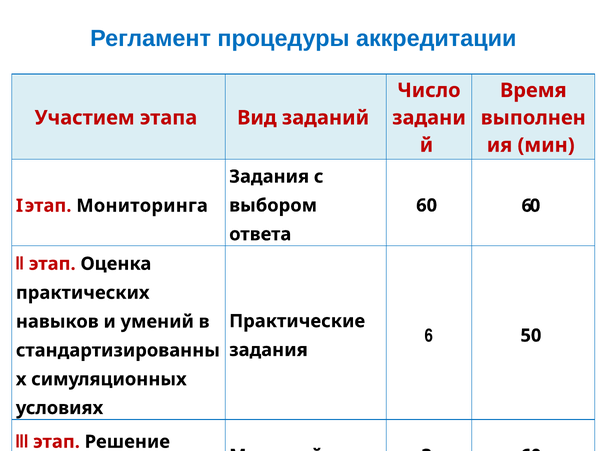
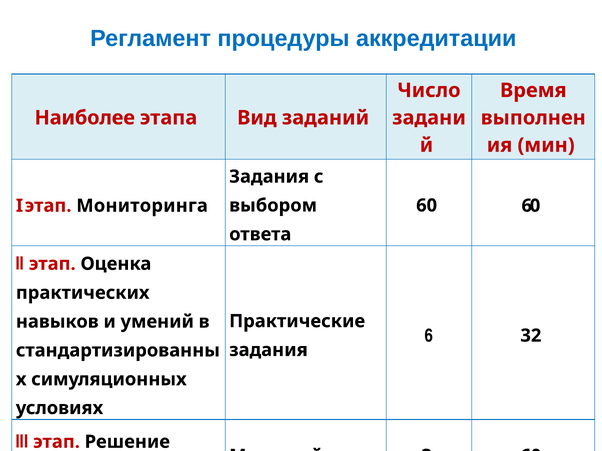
Участием: Участием -> Наиболее (85, 118)
50: 50 -> 32 (531, 336)
